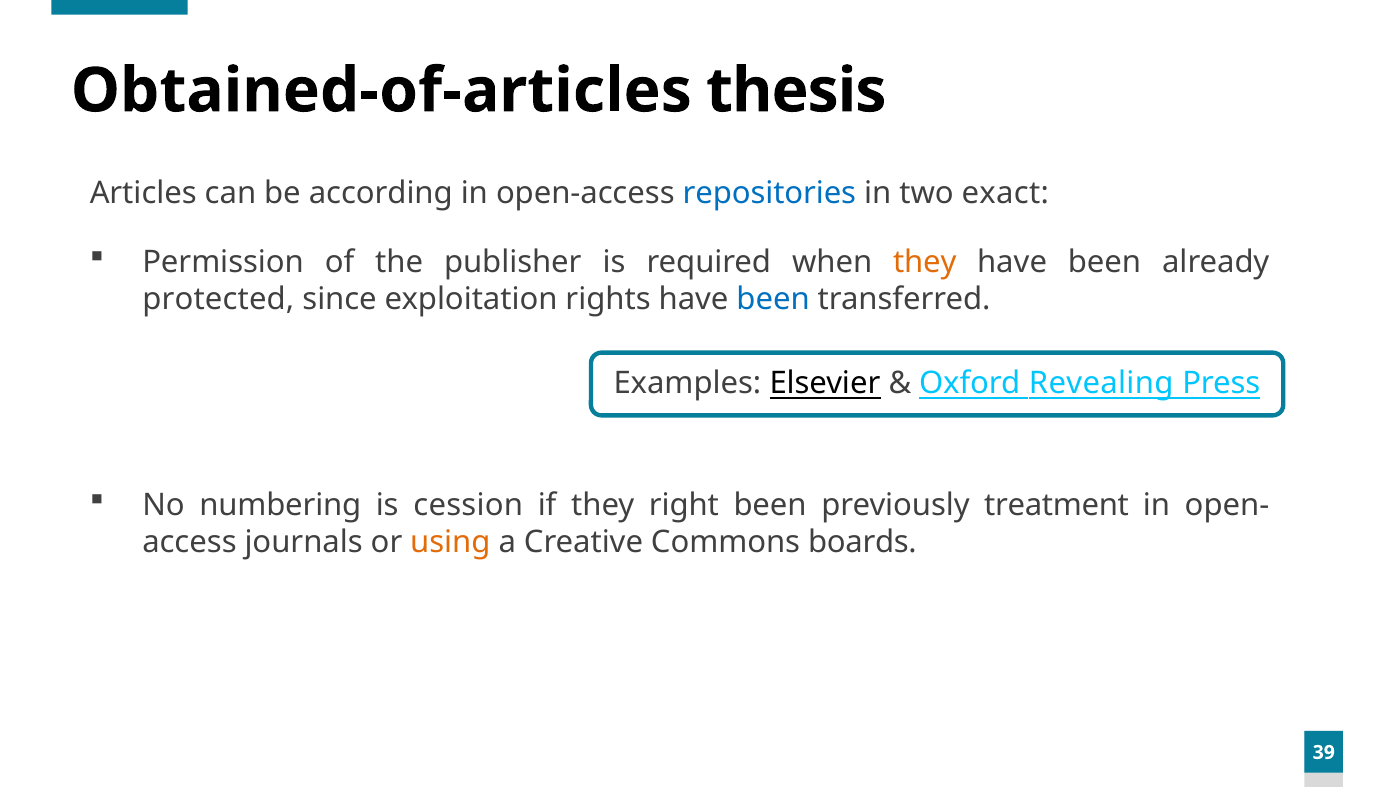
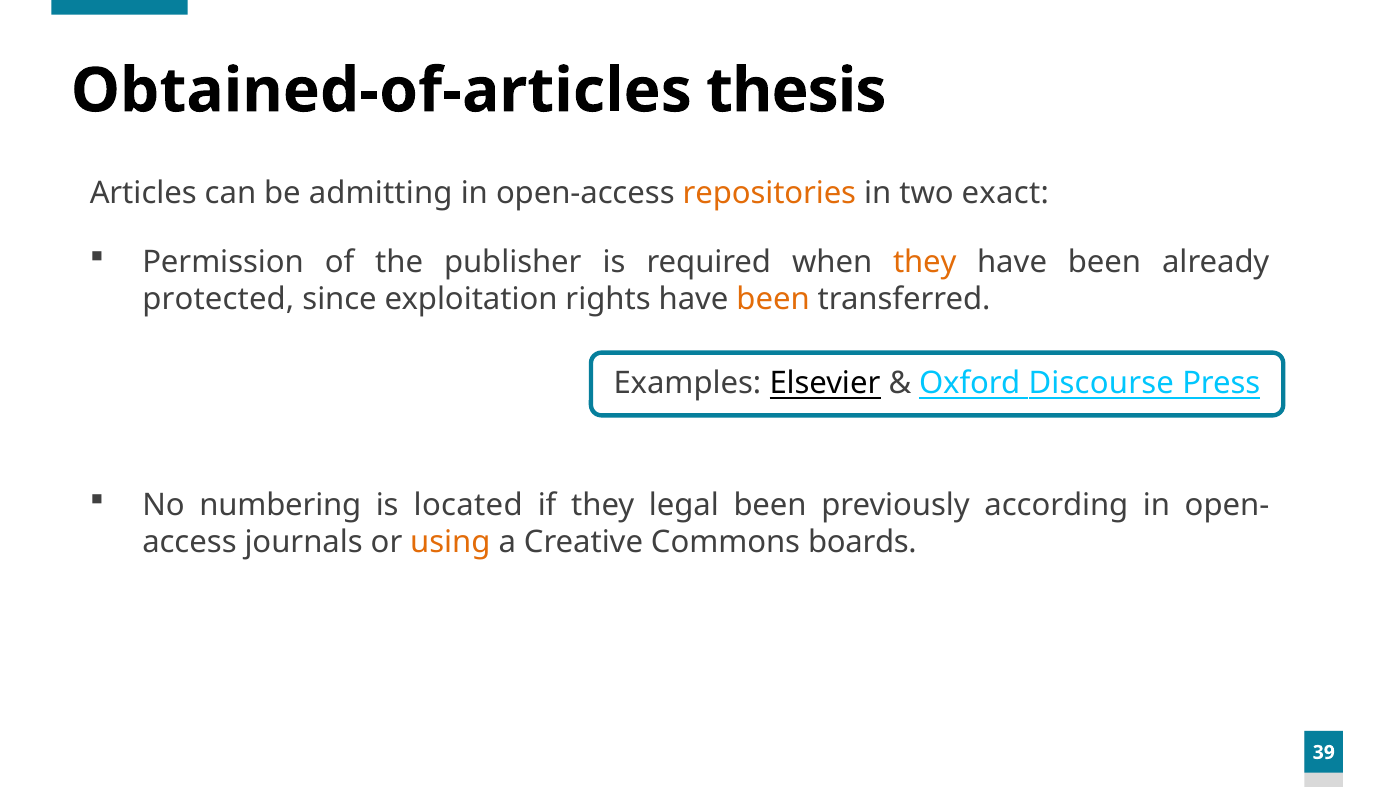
according: according -> admitting (381, 194)
repositories colour: blue -> orange (769, 194)
been colour: blue -> orange (773, 300)
Revealing: Revealing -> Discourse (1101, 384)
cession: cession -> located (468, 505)
right: right -> legal (684, 505)
treatment: treatment -> according (1056, 505)
